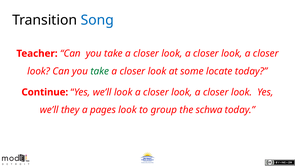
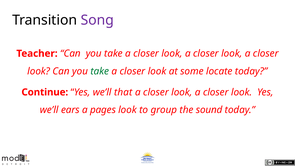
Song colour: blue -> purple (97, 20)
we’ll look: look -> that (123, 92)
they: they -> ears (70, 110)
schwa: schwa -> sound (209, 110)
